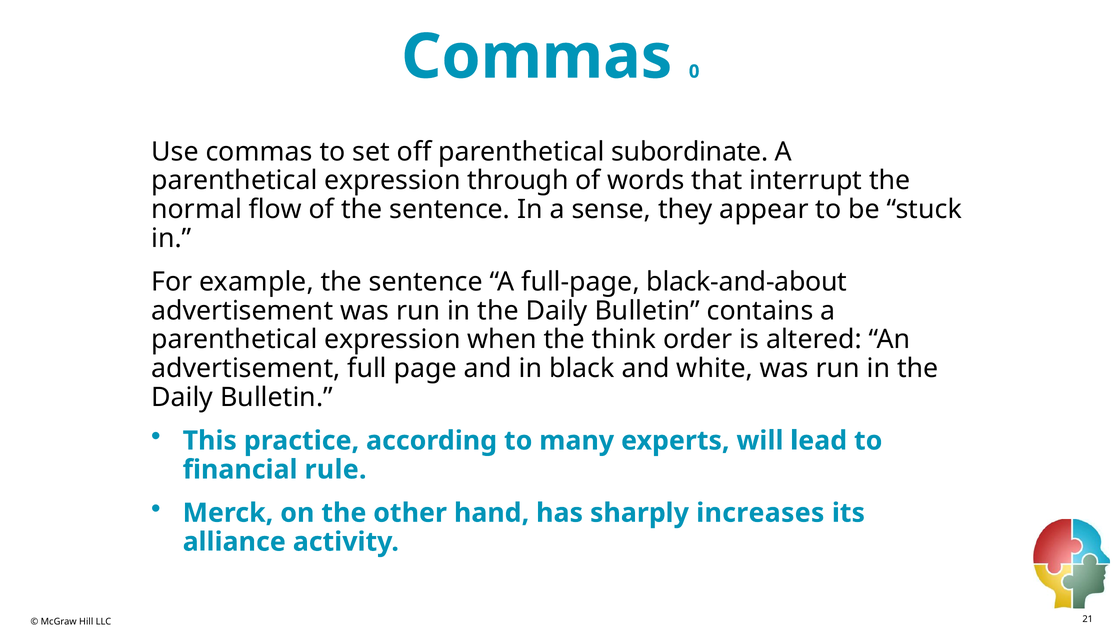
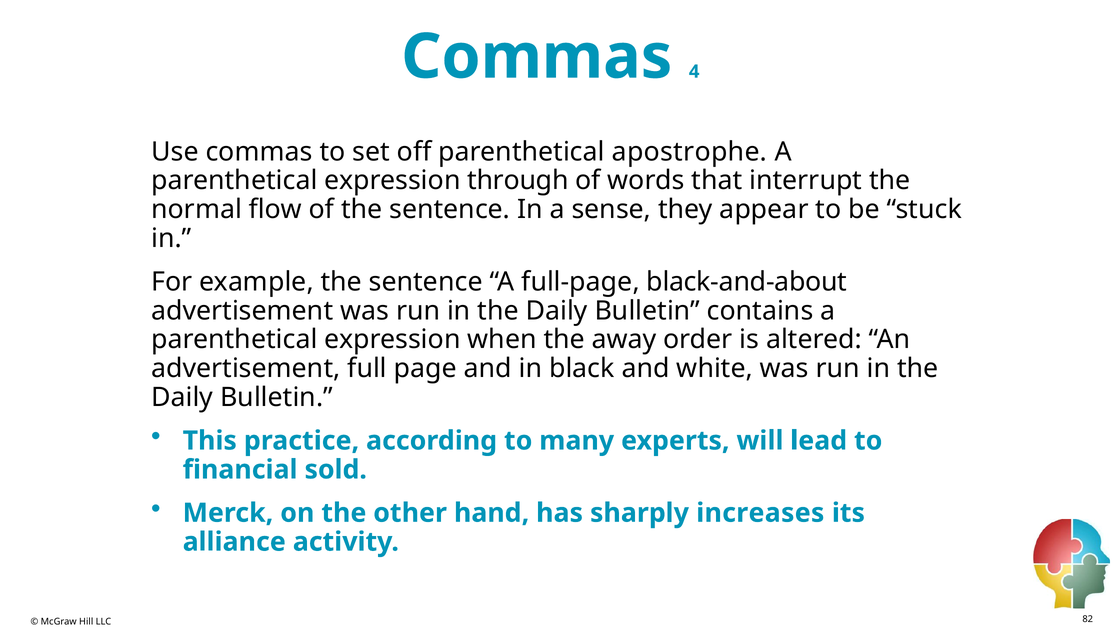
0: 0 -> 4 (694, 71)
subordinate: subordinate -> apostrophe (690, 152)
think: think -> away (624, 339)
rule: rule -> sold (336, 469)
21: 21 -> 82 (1088, 619)
